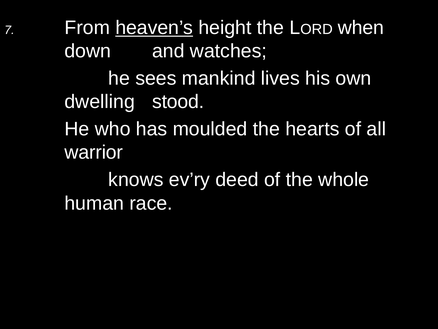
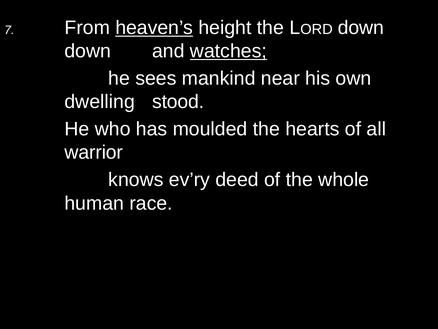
when: when -> down (361, 28)
watches underline: none -> present (228, 51)
lives: lives -> near (280, 78)
